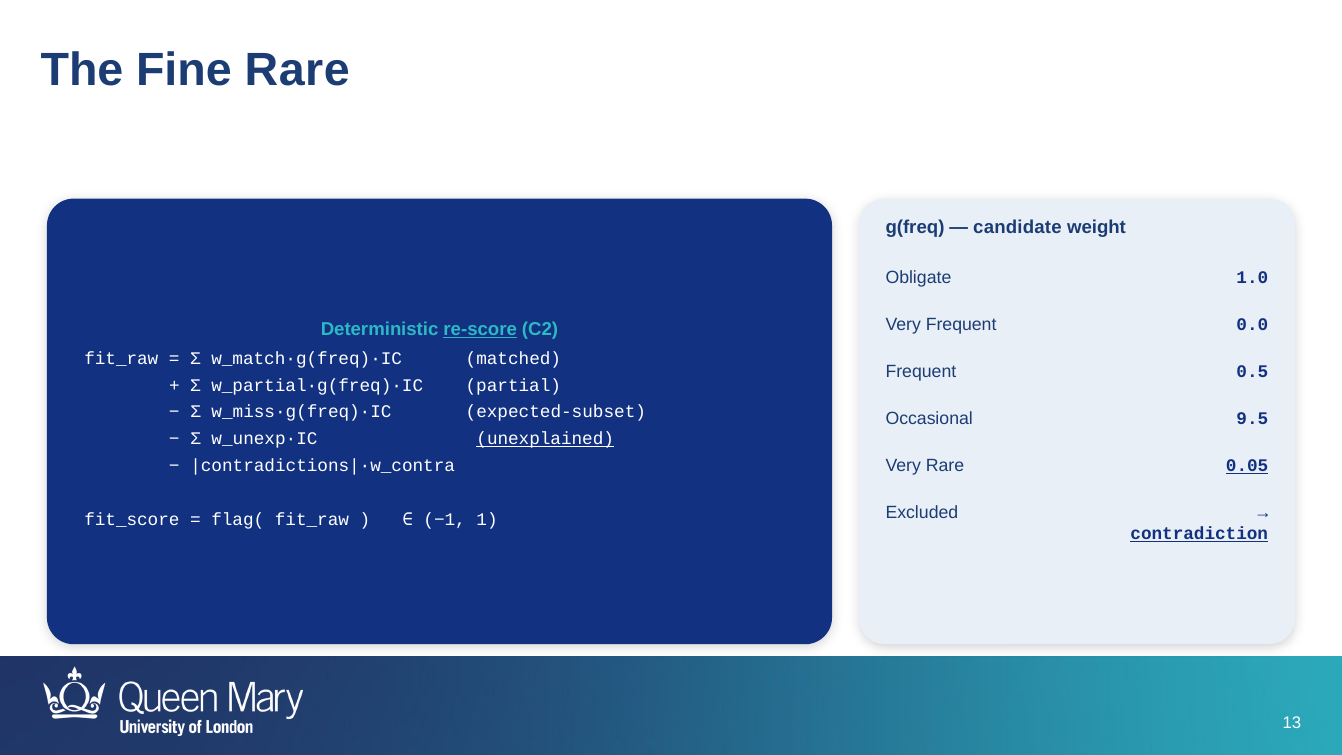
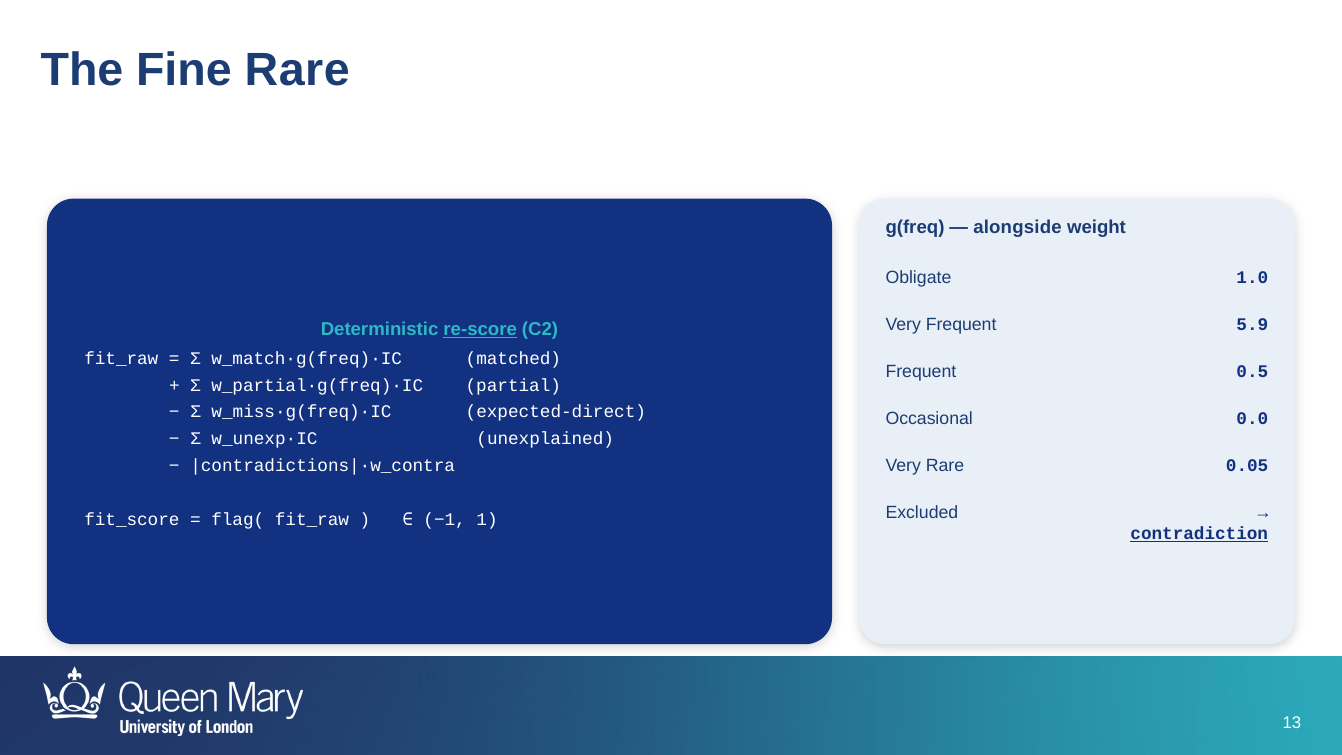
candidate: candidate -> alongside (1017, 227)
0.0: 0.0 -> 5.9 (1252, 324)
expected-subset: expected-subset -> expected-direct (556, 412)
9.5: 9.5 -> 0.0 (1252, 418)
unexplained underline: present -> none (545, 439)
0.05 underline: present -> none (1247, 465)
